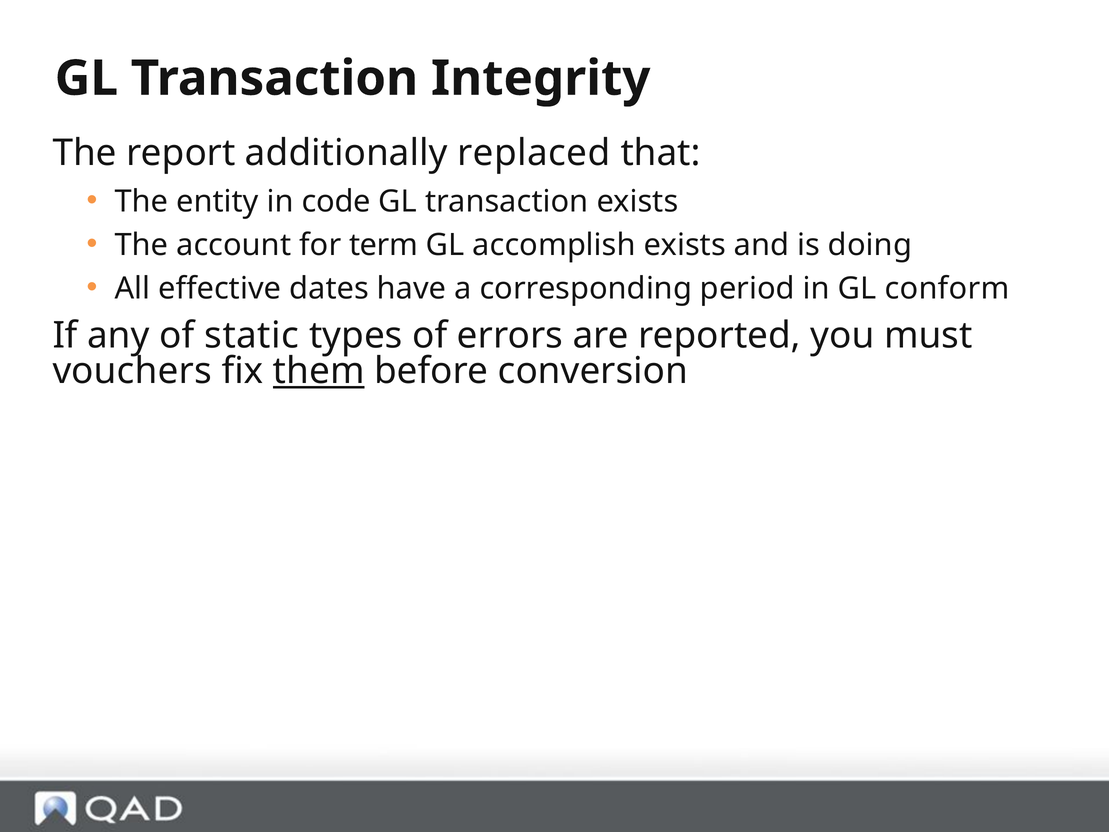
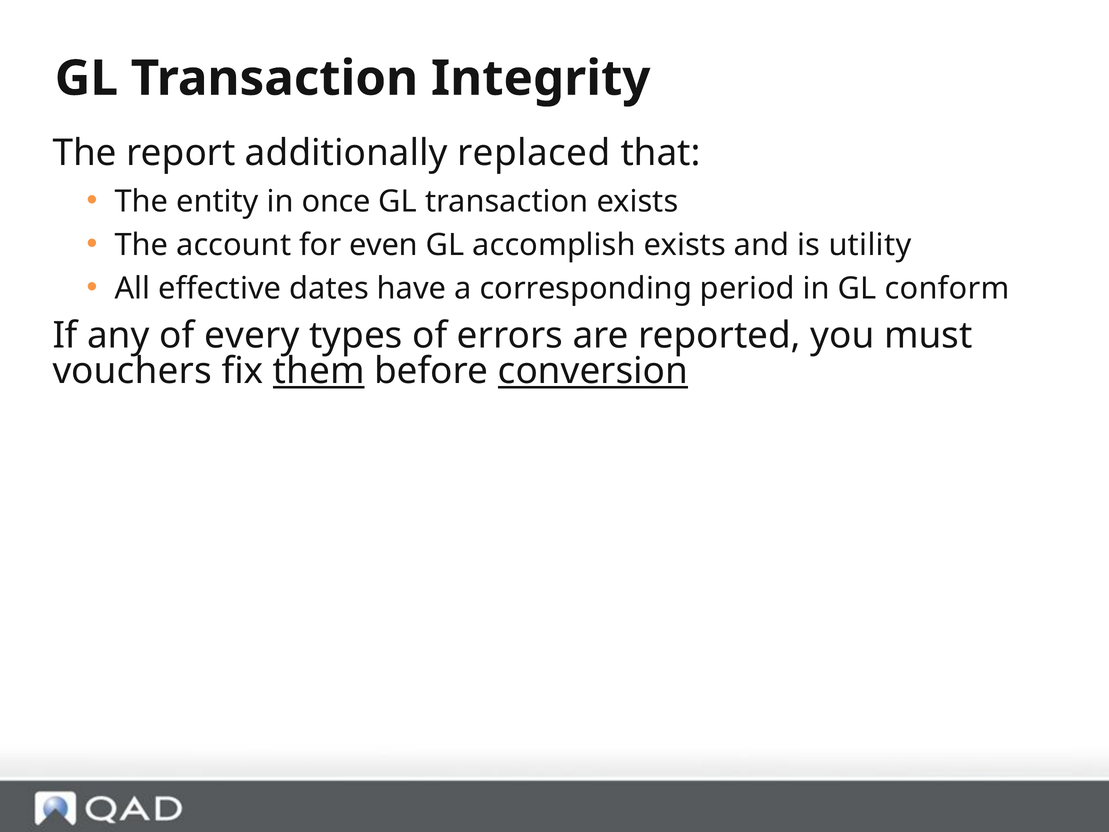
code: code -> once (336, 201)
term: term -> even (384, 245)
doing: doing -> utility (870, 245)
static: static -> every (252, 336)
conversion underline: none -> present (593, 371)
